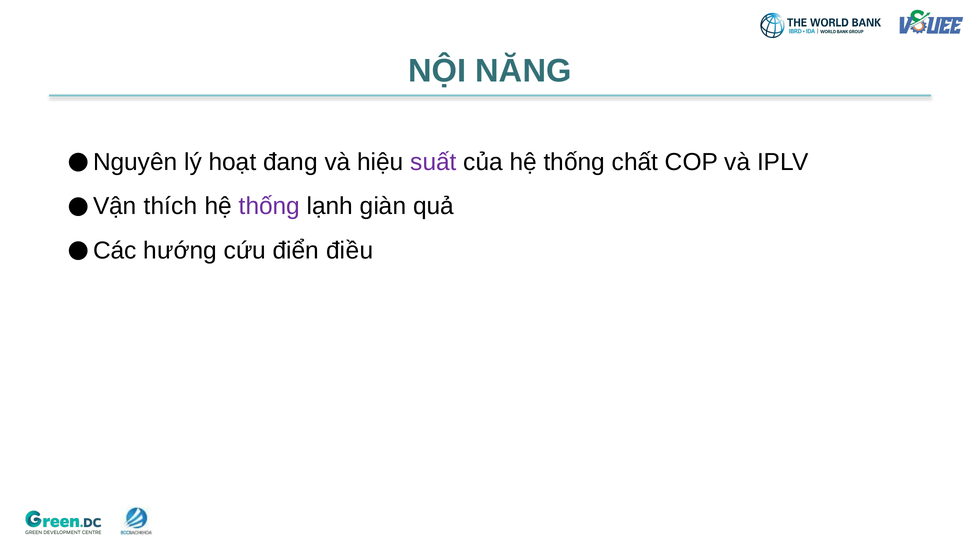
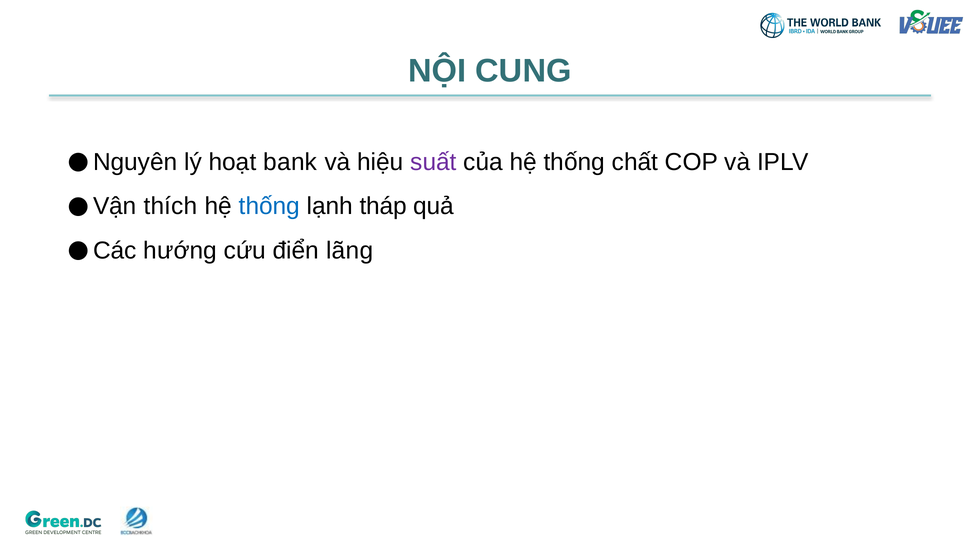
NĂNG: NĂNG -> CUNG (523, 71)
đang: đang -> bank (290, 162)
thống colour: purple -> blue (269, 206)
giàn: giàn -> tháp (383, 206)
điều: điều -> lãng (350, 250)
